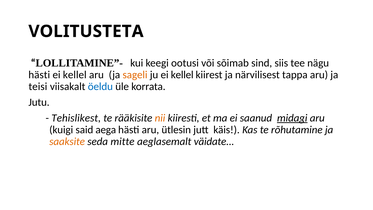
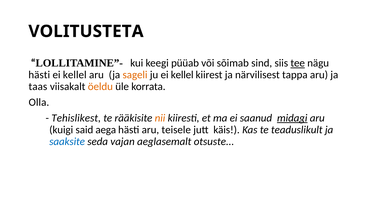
ootusi: ootusi -> püüab (185, 63)
tee underline: none -> present (298, 63)
teisi: teisi -> taas (38, 87)
öeldu colour: blue -> orange (100, 87)
Jutu: Jutu -> Olla (39, 102)
ütlesin: ütlesin -> teisele (176, 130)
rõhutamine: rõhutamine -> teaduslikult (297, 130)
saaksite colour: orange -> blue (67, 141)
mitte: mitte -> vajan (123, 141)
väidate: väidate -> otsuste (214, 141)
